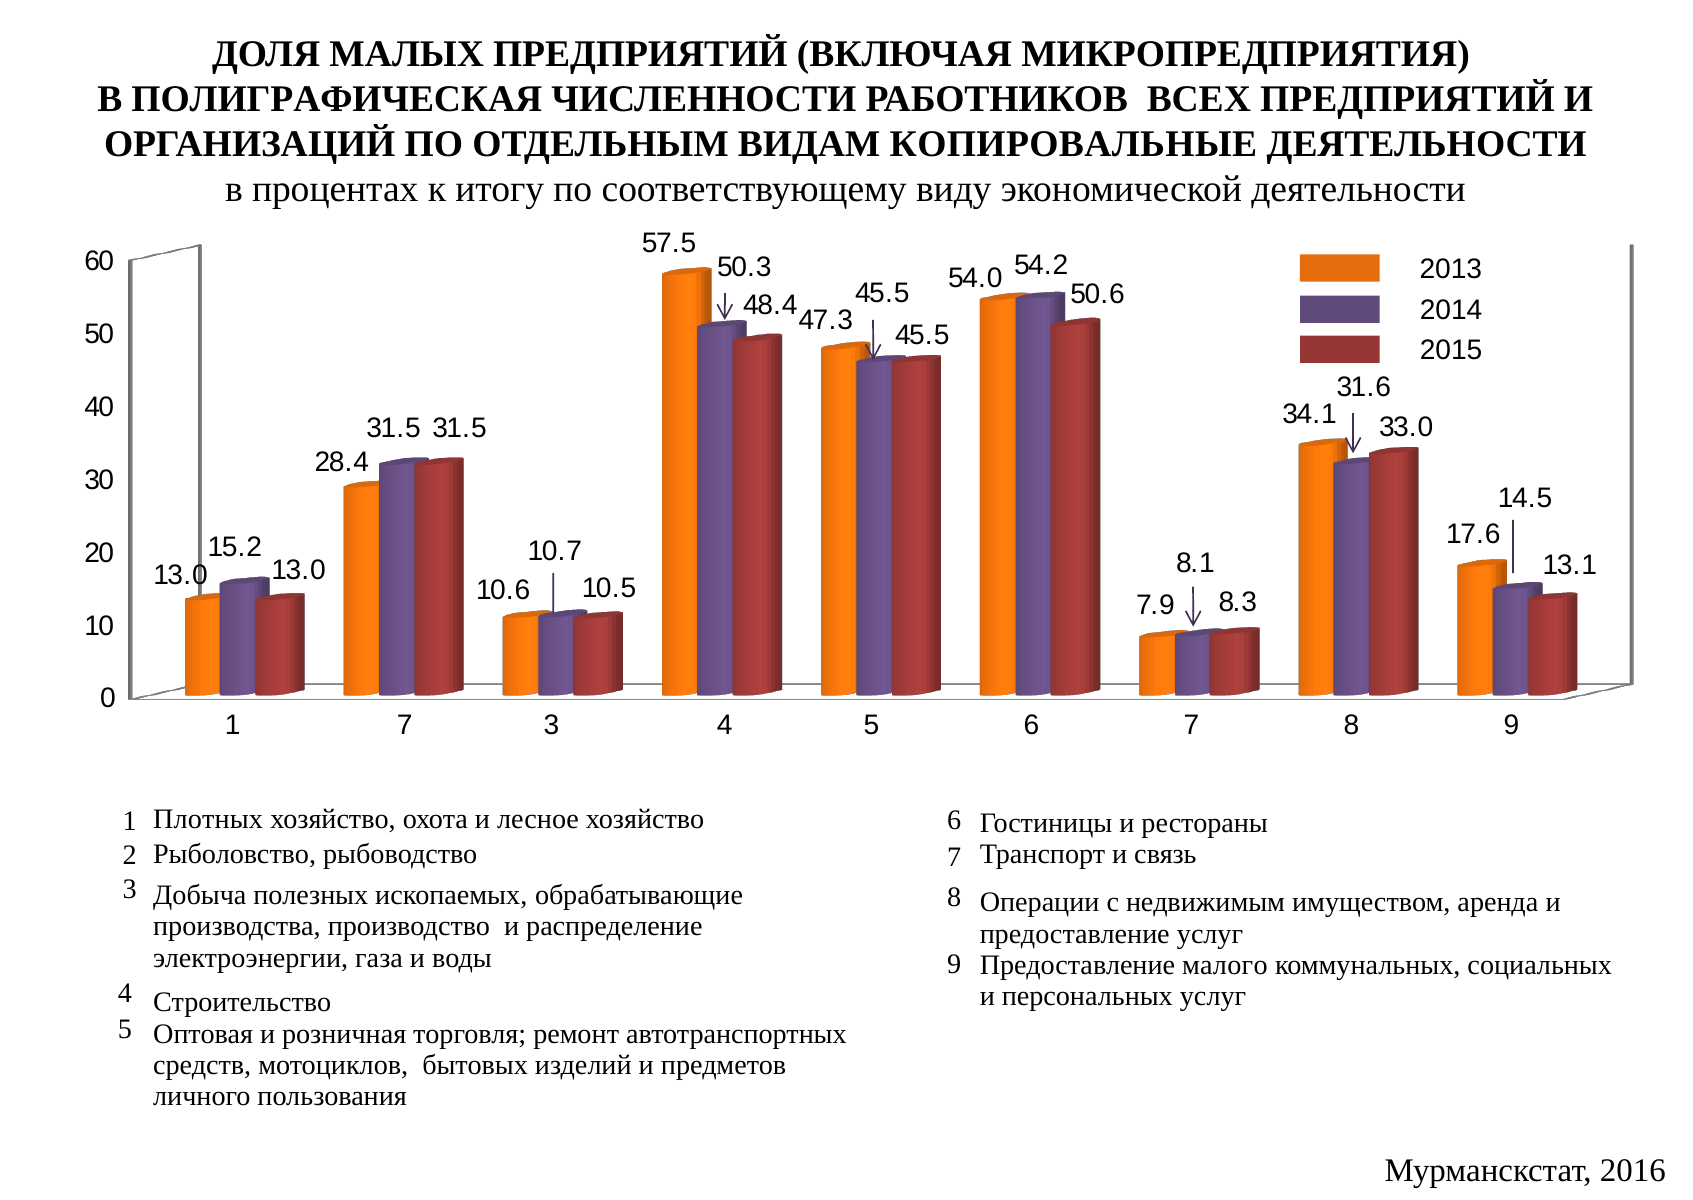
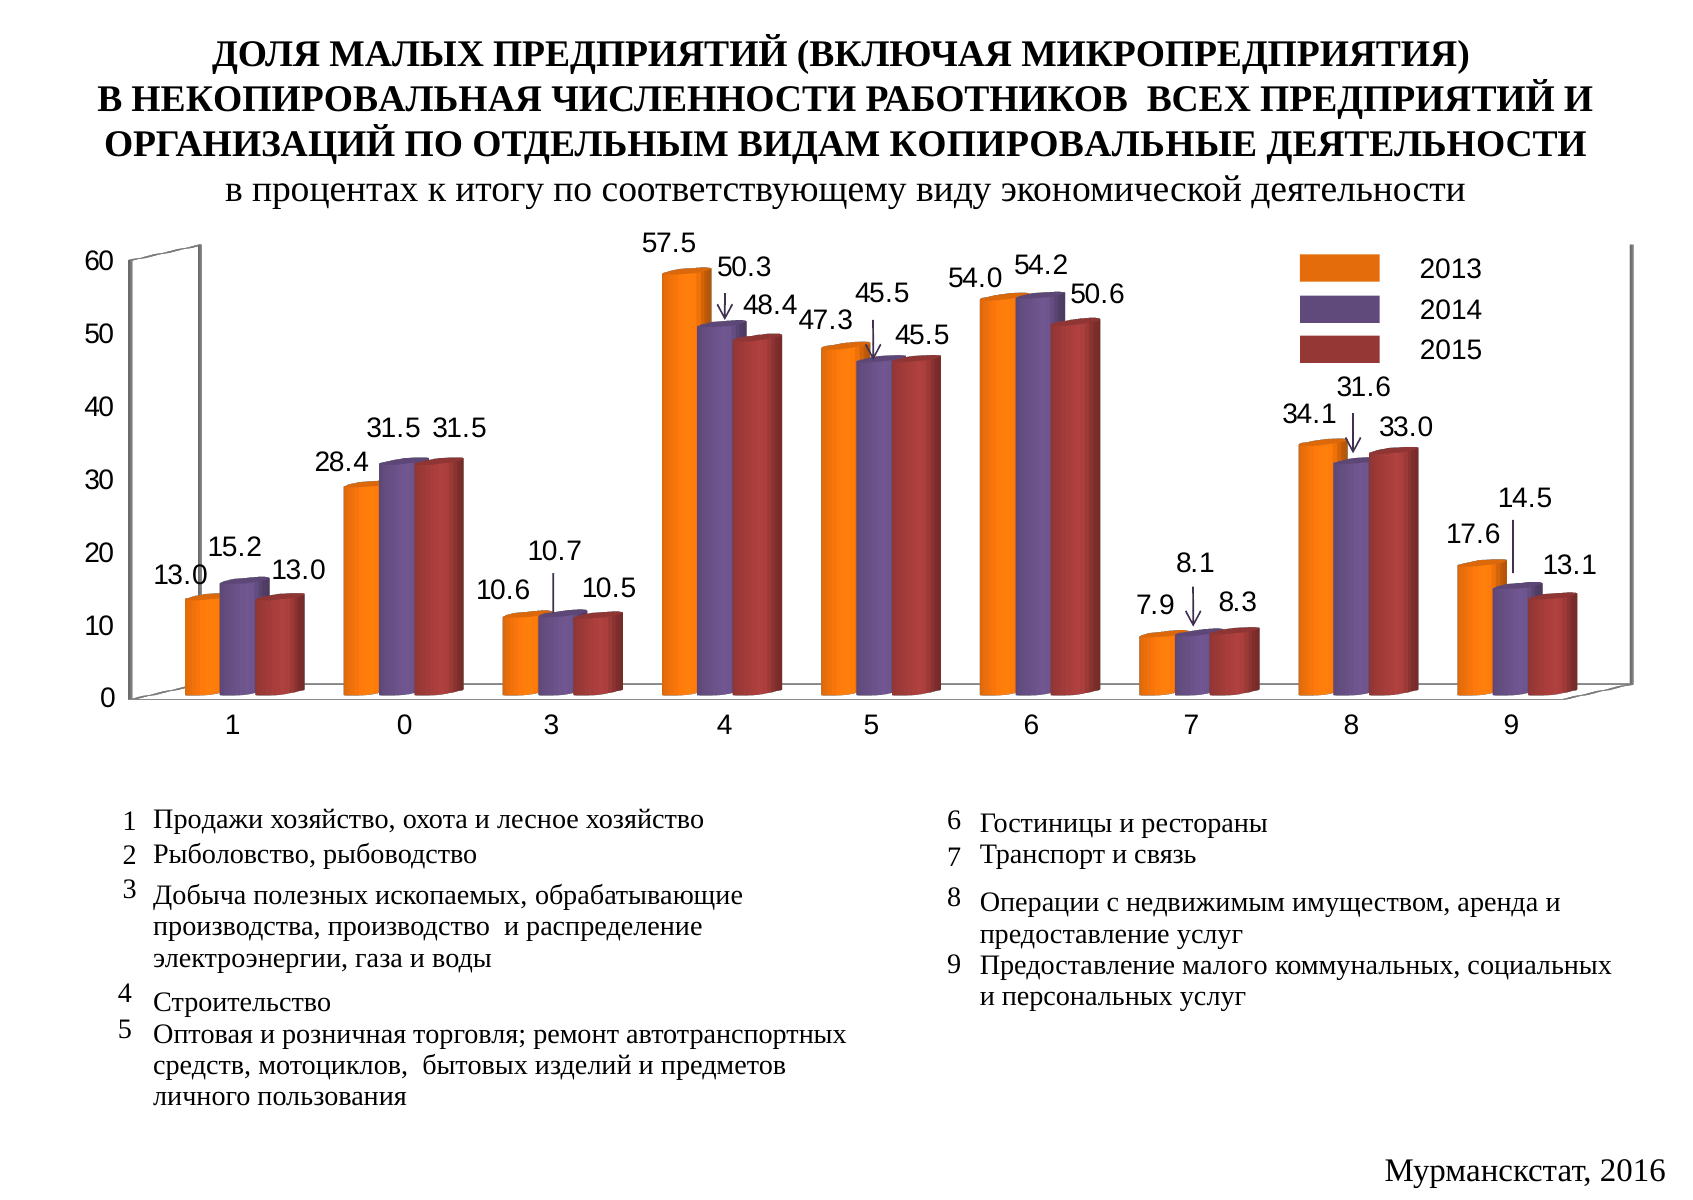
ПОЛИГРАФИЧЕСКАЯ: ПОЛИГРАФИЧЕСКАЯ -> НЕКОПИРОВАЛЬНАЯ (337, 99)
1 7: 7 -> 0 (405, 725)
Плотных: Плотных -> Продажи (208, 819)
